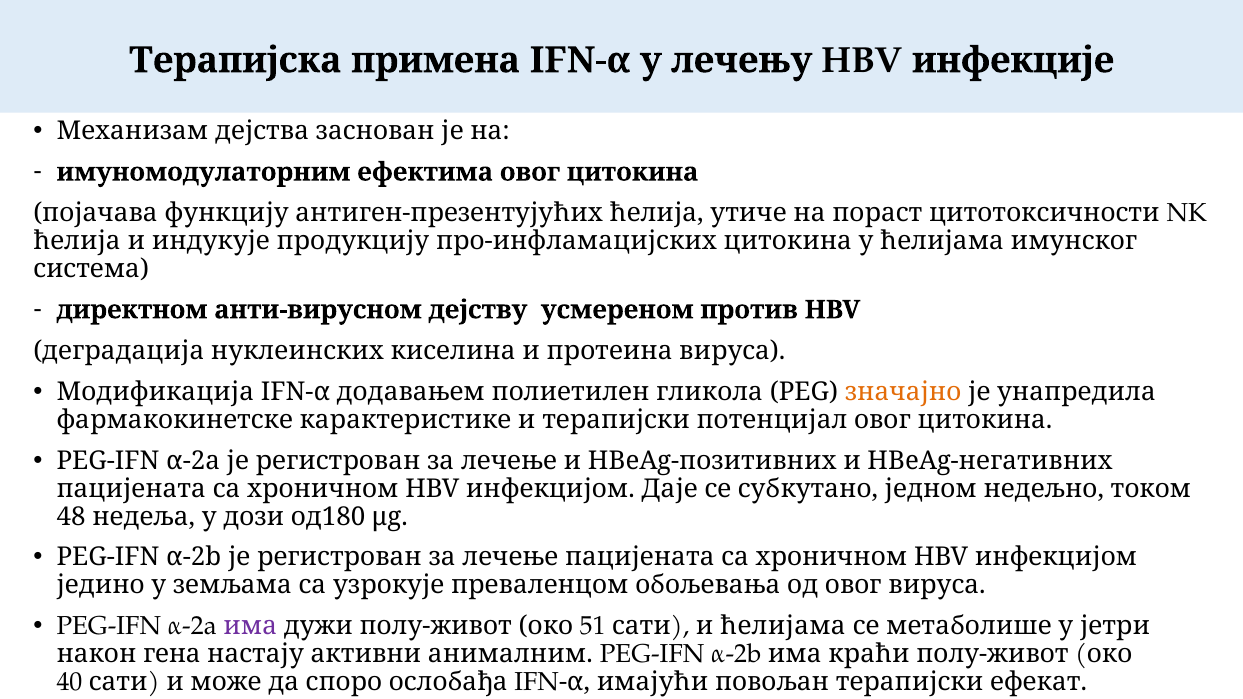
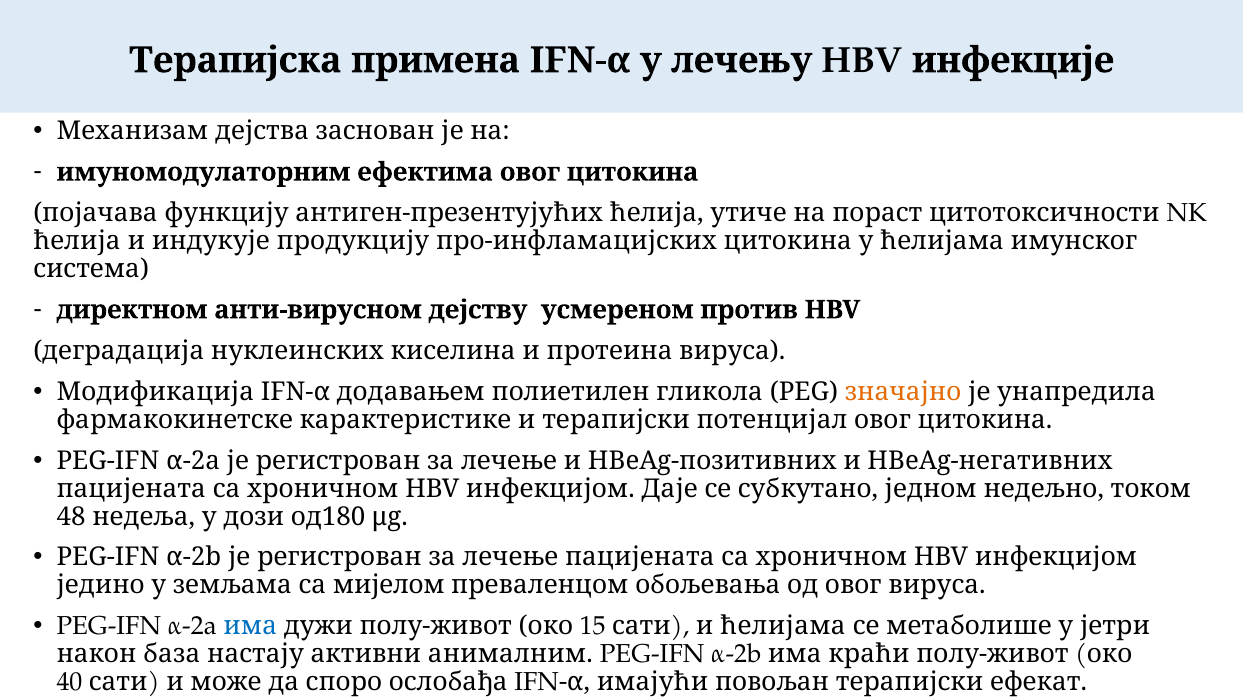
узрокује: узрокује -> мијелом (389, 585)
има colour: purple -> blue (250, 626)
51: 51 -> 15 (593, 626)
гена: гена -> база (172, 654)
